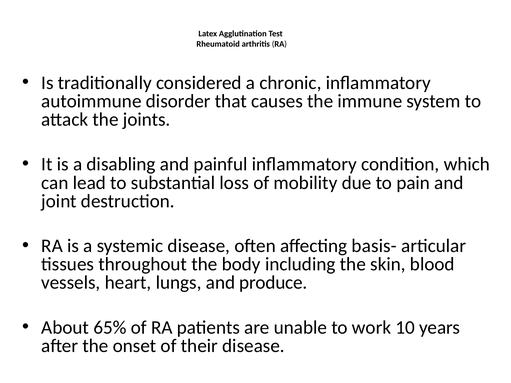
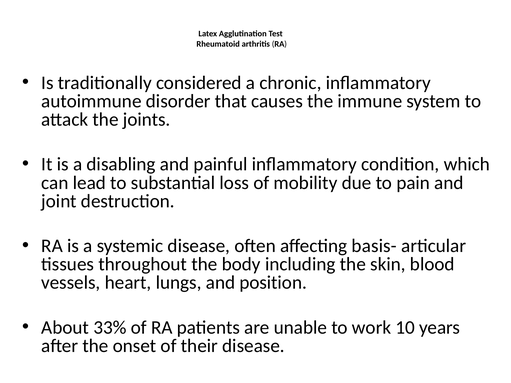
produce: produce -> position (273, 283)
65%: 65% -> 33% (110, 328)
